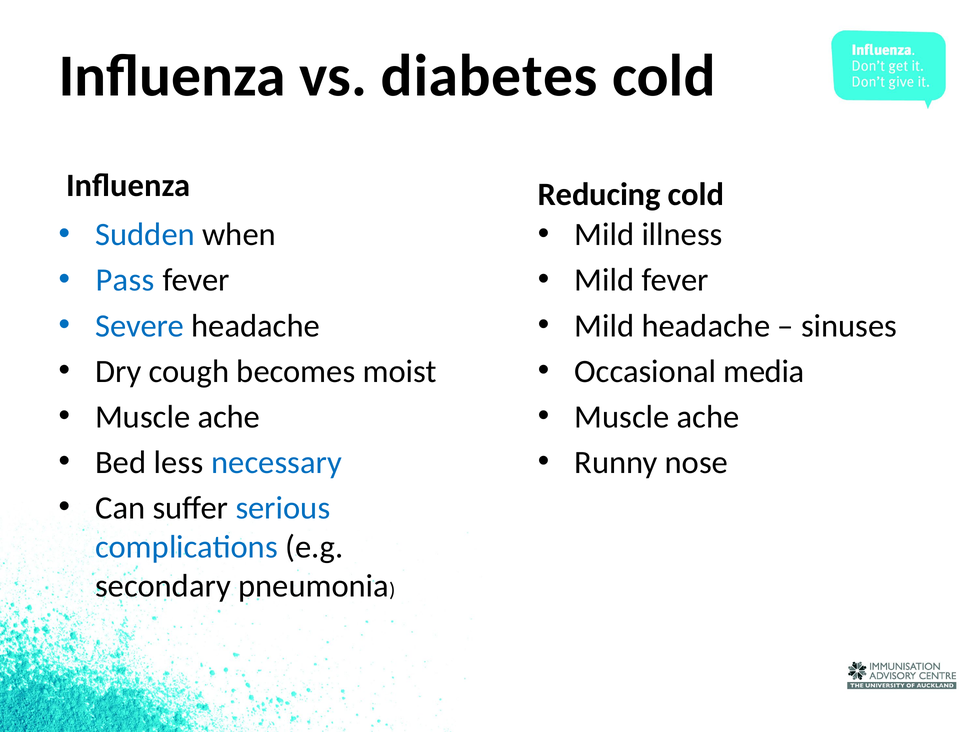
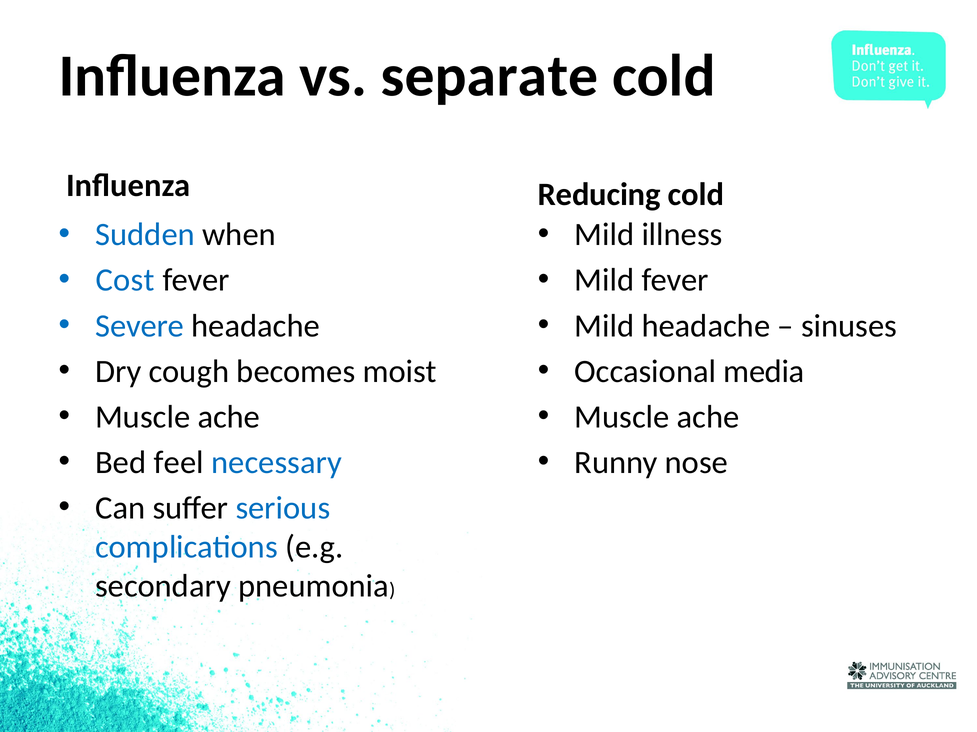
diabetes: diabetes -> separate (490, 76)
Pass: Pass -> Cost (125, 281)
less: less -> feel (179, 463)
